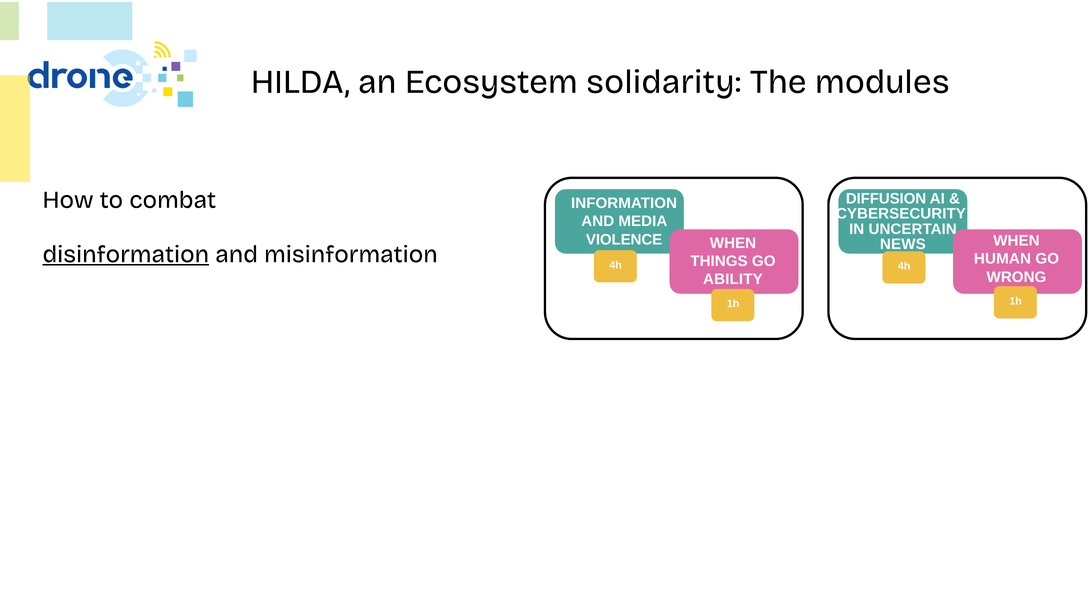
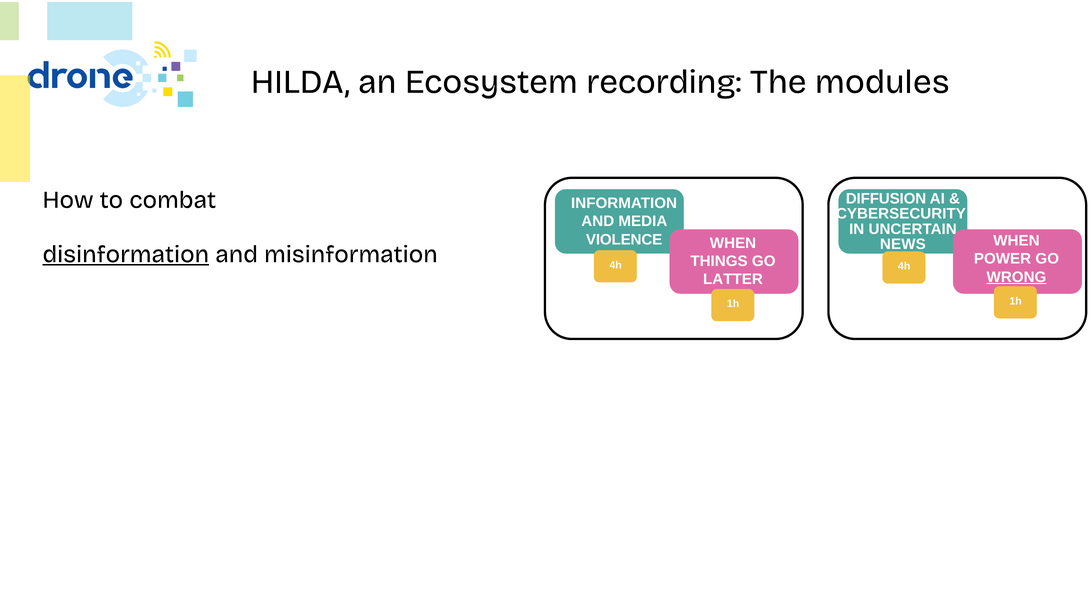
solidarity: solidarity -> recording (664, 82)
HUMAN: HUMAN -> POWER (1003, 259)
WRONG underline: none -> present (1016, 277)
ABILITY: ABILITY -> LATTER (733, 279)
